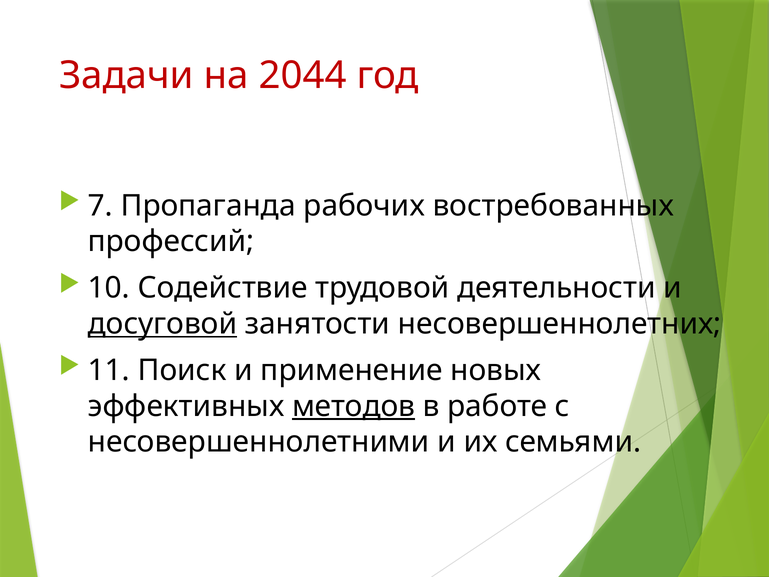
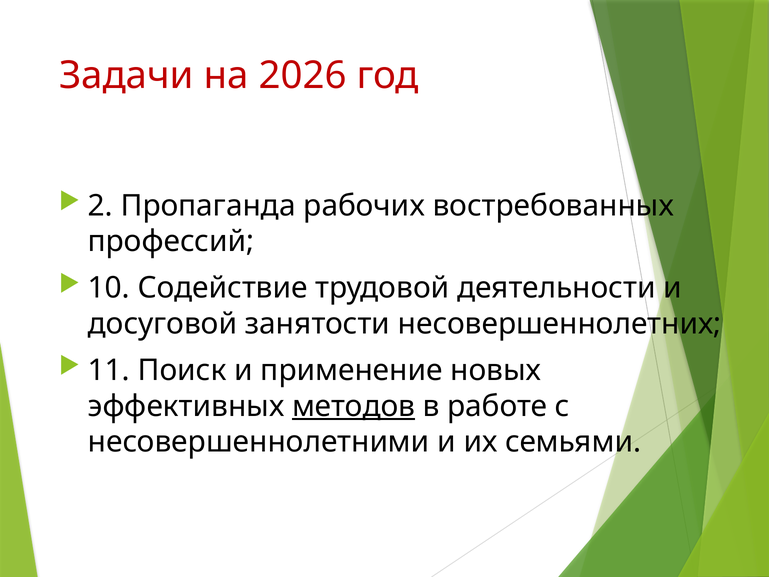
2044: 2044 -> 2026 (303, 76)
7: 7 -> 2 (100, 206)
досуговой underline: present -> none (163, 324)
